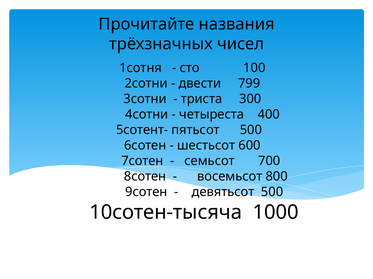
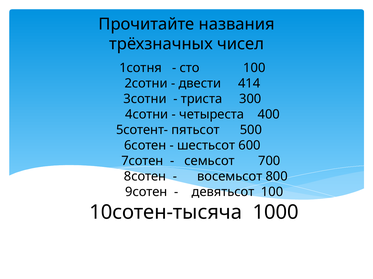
799: 799 -> 414 (249, 84)
девятьсот 500: 500 -> 100 (272, 192)
